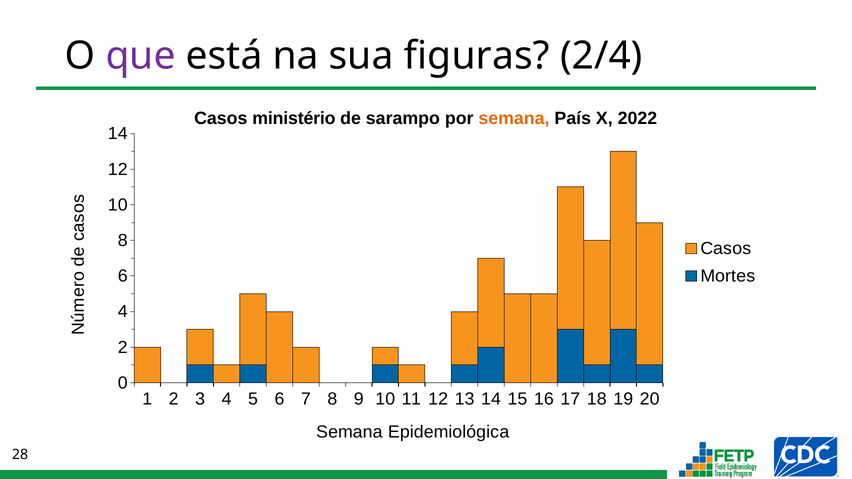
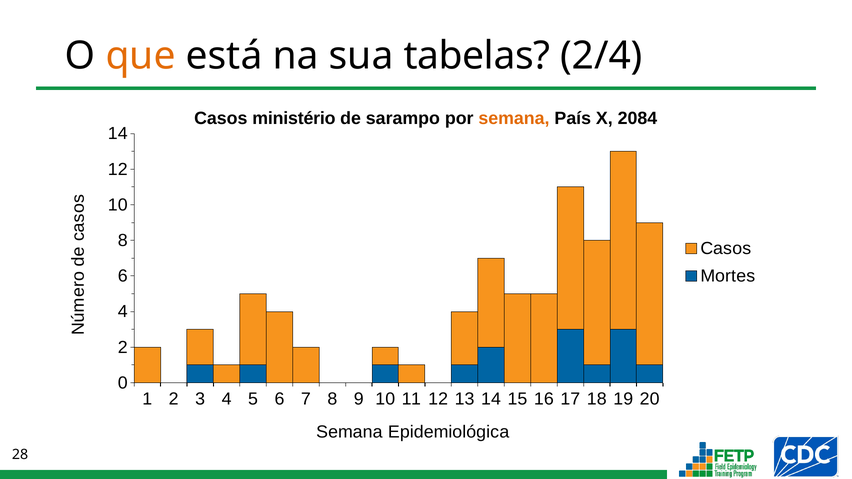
que colour: purple -> orange (141, 56)
figuras: figuras -> tabelas (477, 56)
2022: 2022 -> 2084 (637, 118)
